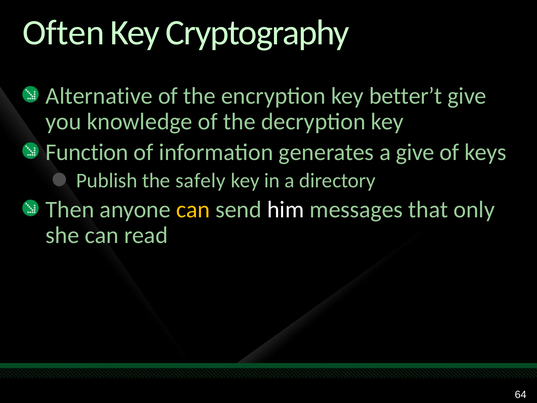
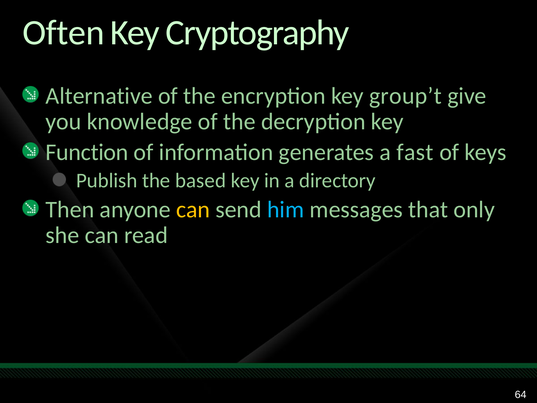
better’t: better’t -> group’t (405, 96)
a give: give -> fast (415, 152)
safely: safely -> based (201, 180)
him colour: white -> light blue (286, 209)
